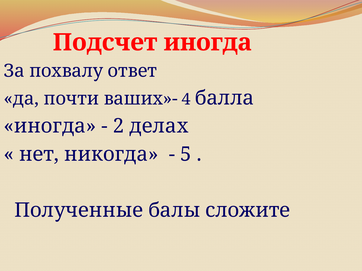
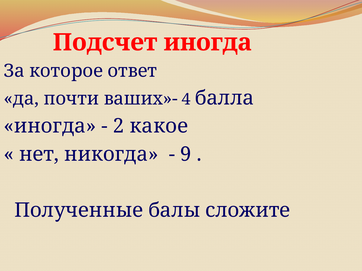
похвалу: похвалу -> которое (66, 71)
делах: делах -> какое (159, 126)
5: 5 -> 9 (186, 154)
